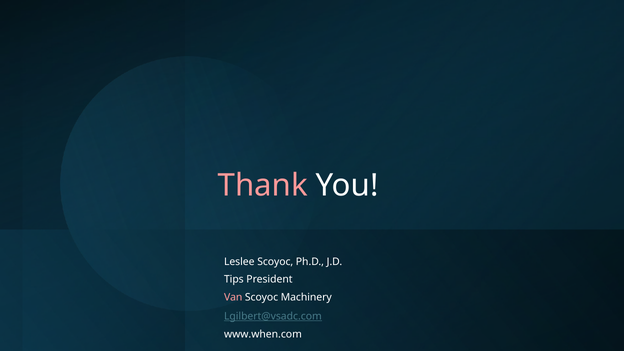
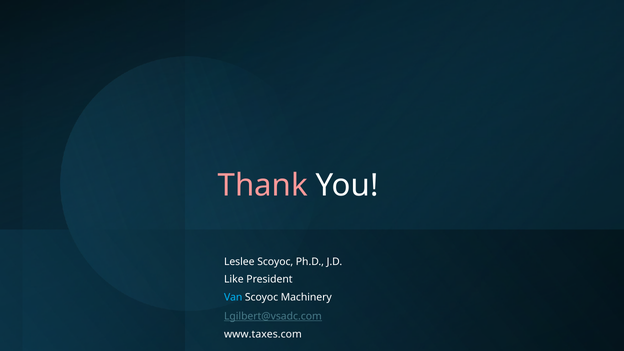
Tips: Tips -> Like (234, 280)
Van colour: pink -> light blue (233, 297)
www.when.com: www.when.com -> www.taxes.com (263, 334)
